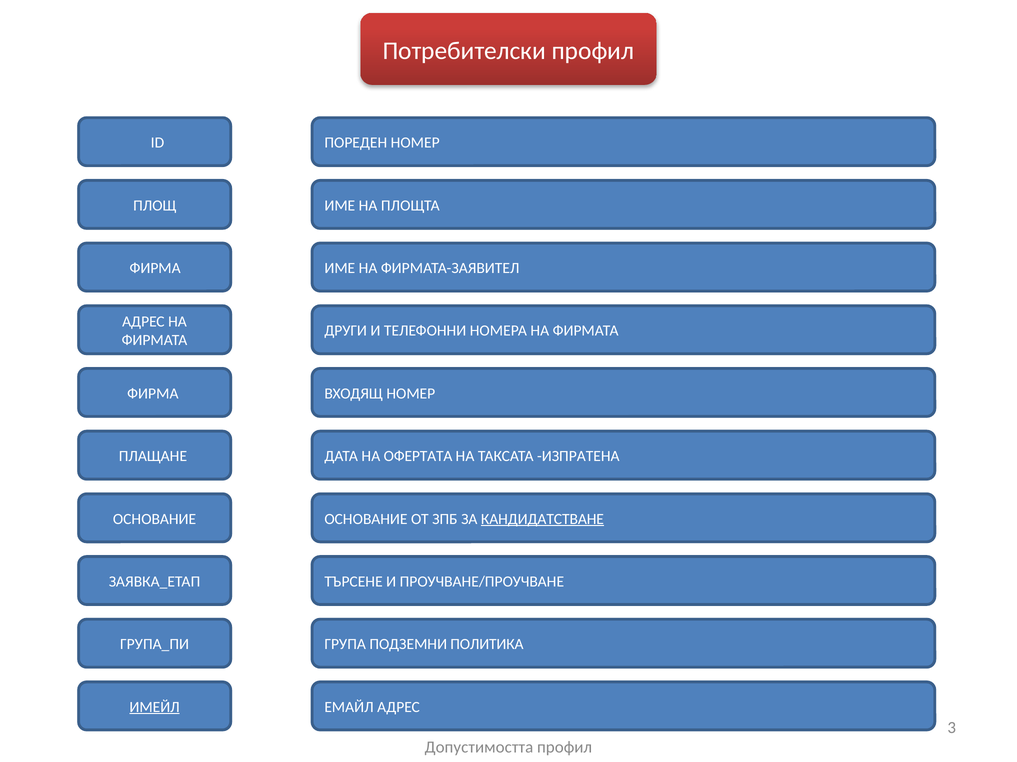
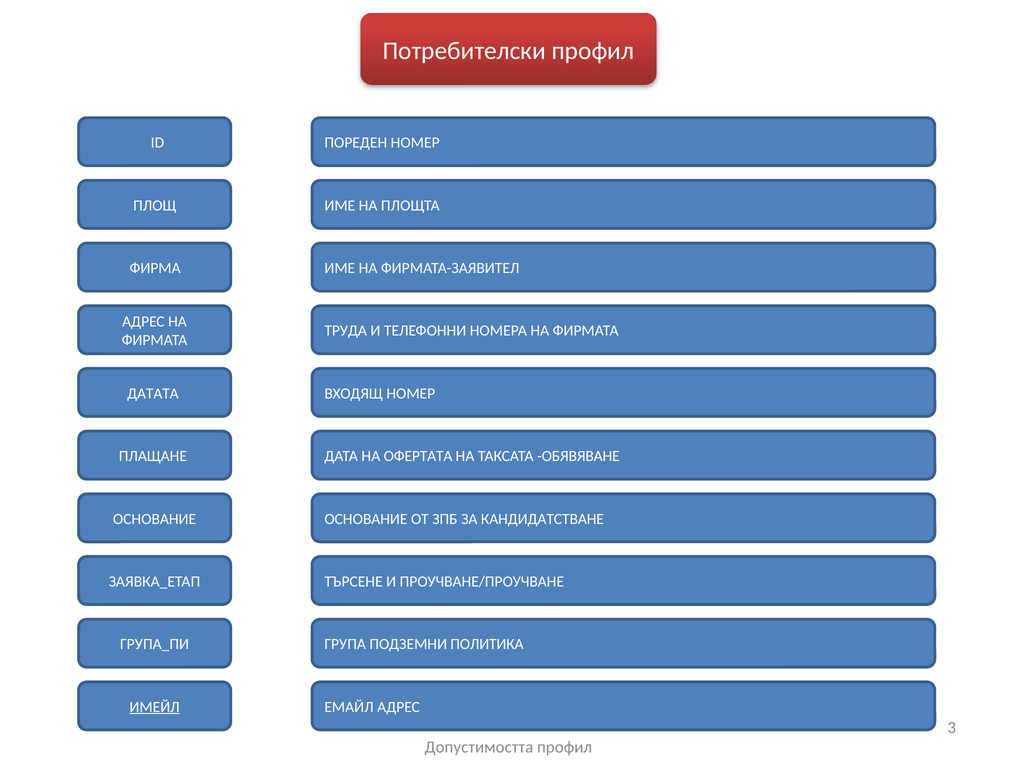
ДРУГИ: ДРУГИ -> ТРУДА (346, 331)
ФИРМА: ФИРМА -> ДАТАТА (153, 394)
ИЗПРАТЕНА: ИЗПРАТЕНА -> ОБЯВЯВАНЕ (578, 457)
КАНДИДАТСТВАНЕ underline: present -> none (542, 519)
